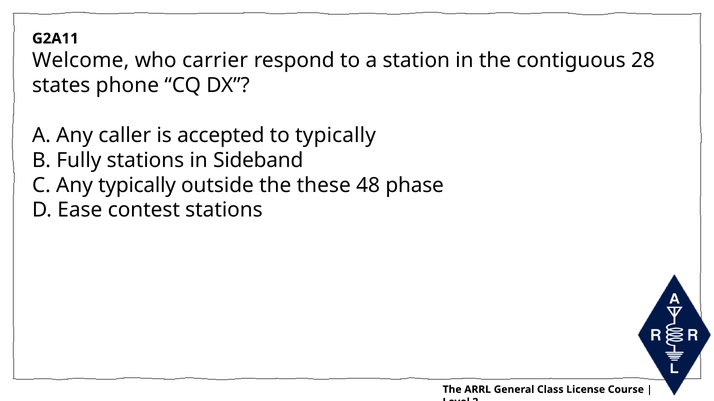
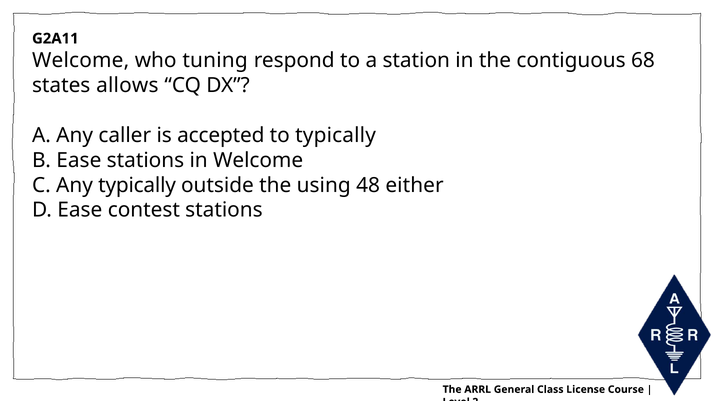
carrier: carrier -> tuning (215, 60)
28: 28 -> 68 (643, 60)
phone: phone -> allows (127, 85)
B Fully: Fully -> Ease (79, 160)
in Sideband: Sideband -> Welcome (258, 160)
these: these -> using (324, 185)
phase: phase -> either (415, 185)
